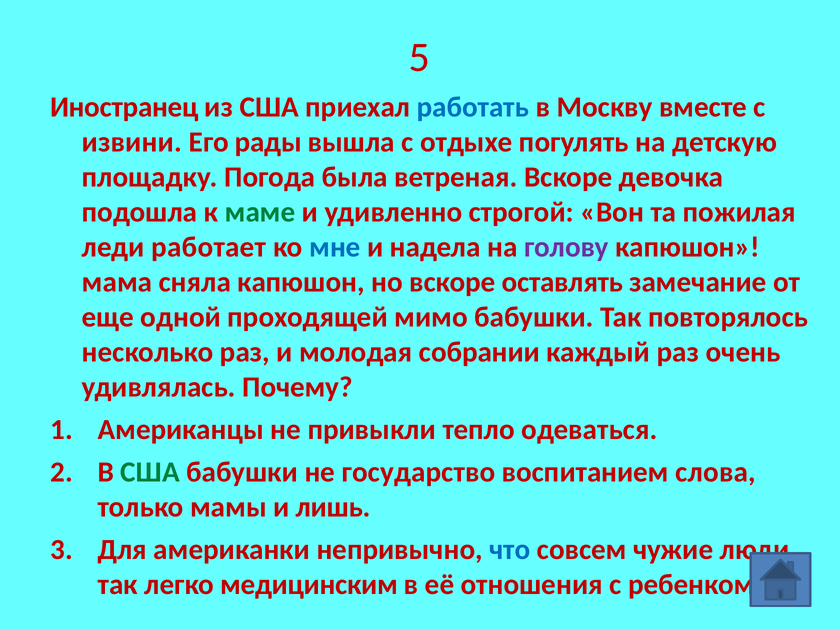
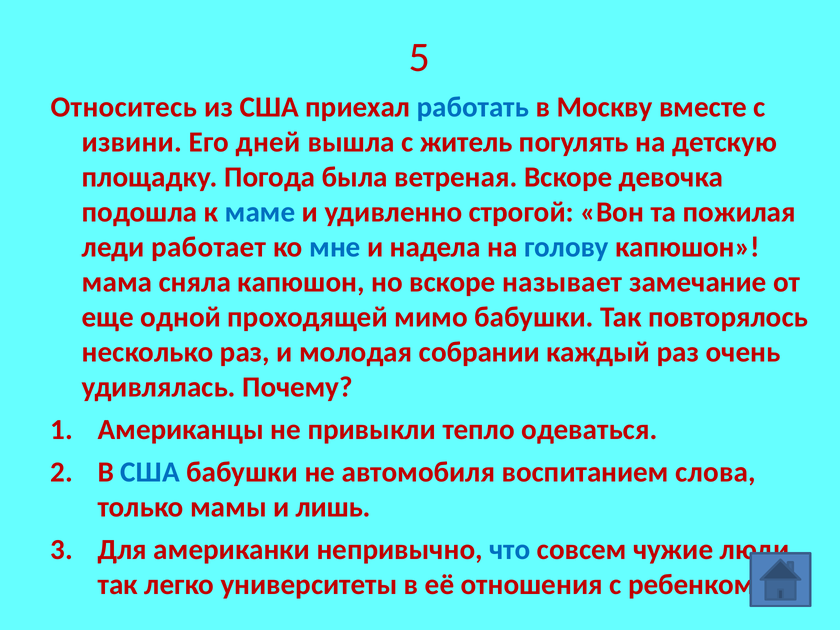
Иностранец: Иностранец -> Относитесь (124, 107)
рады: рады -> дней (268, 142)
отдыхе: отдыхе -> житель (466, 142)
маме colour: green -> blue (260, 212)
голову colour: purple -> blue (566, 247)
оставлять: оставлять -> называет (562, 282)
США colour: green -> blue (150, 472)
государство: государство -> автомобиля (418, 472)
медицинским: медицинским -> университеты (309, 584)
